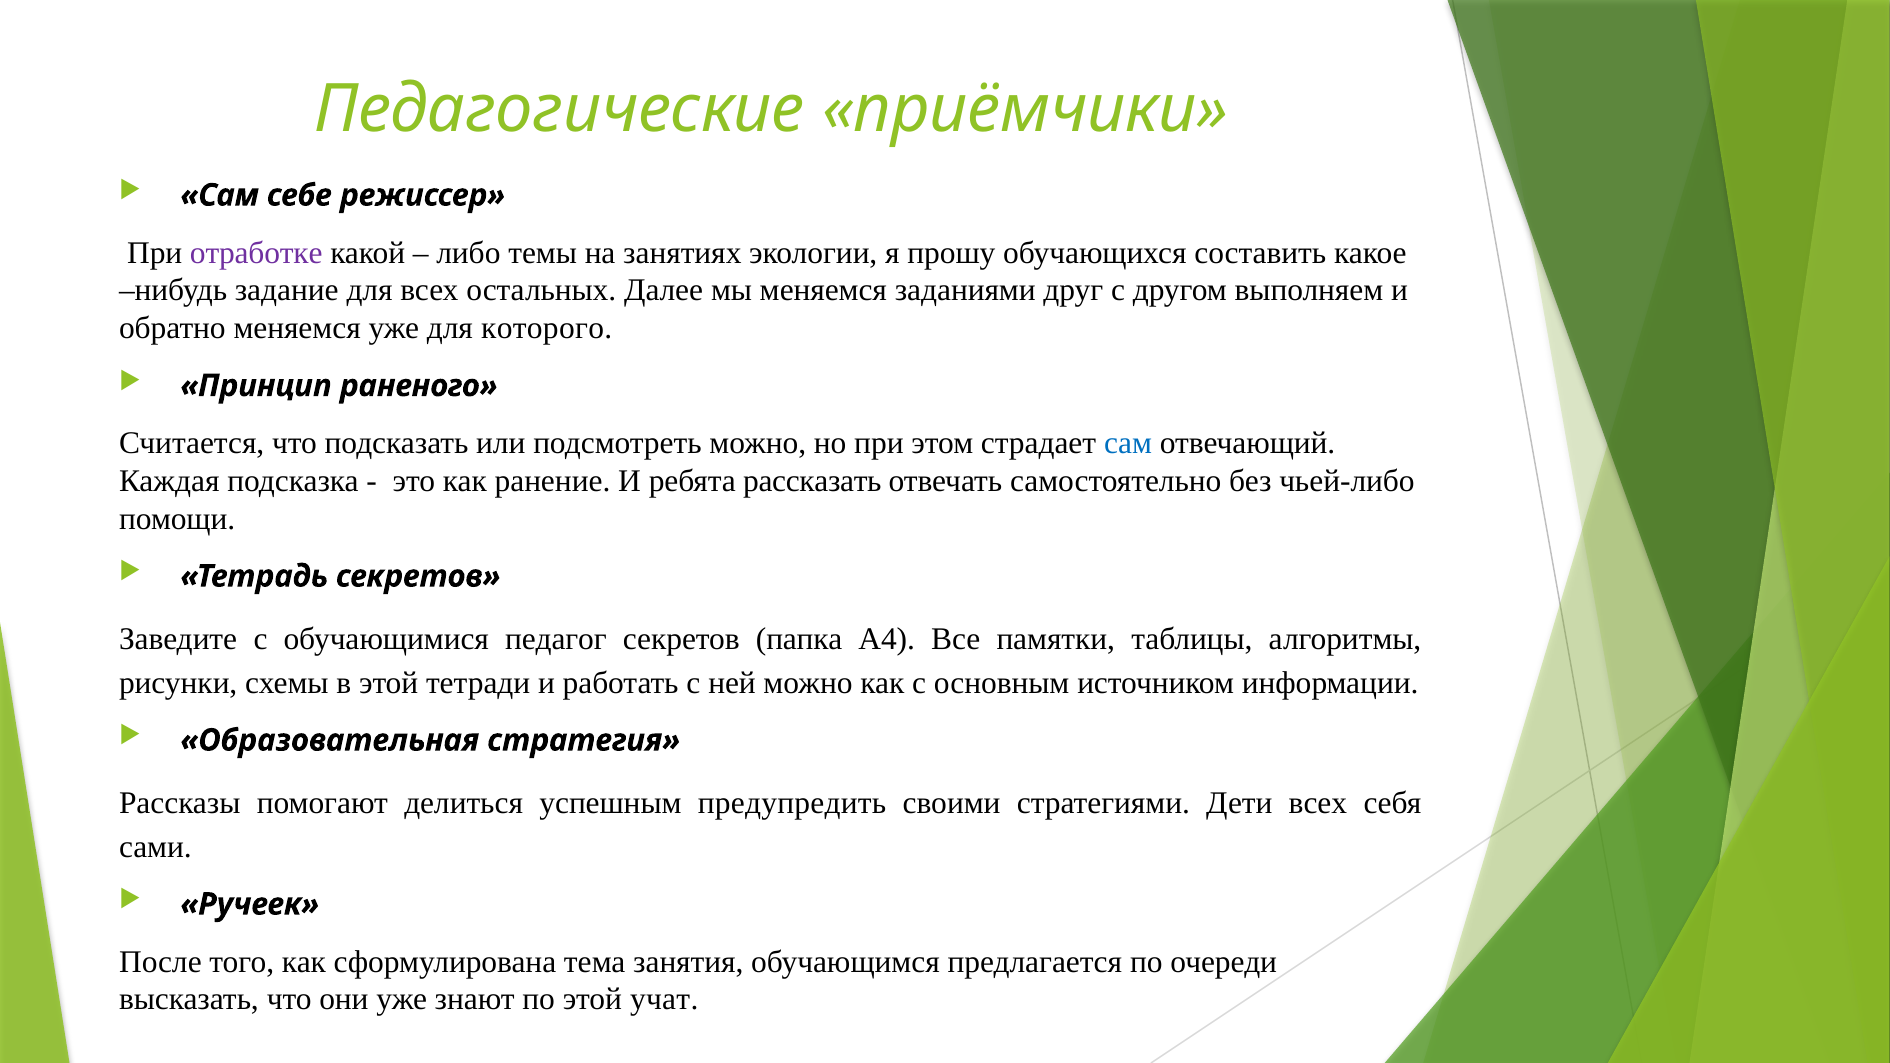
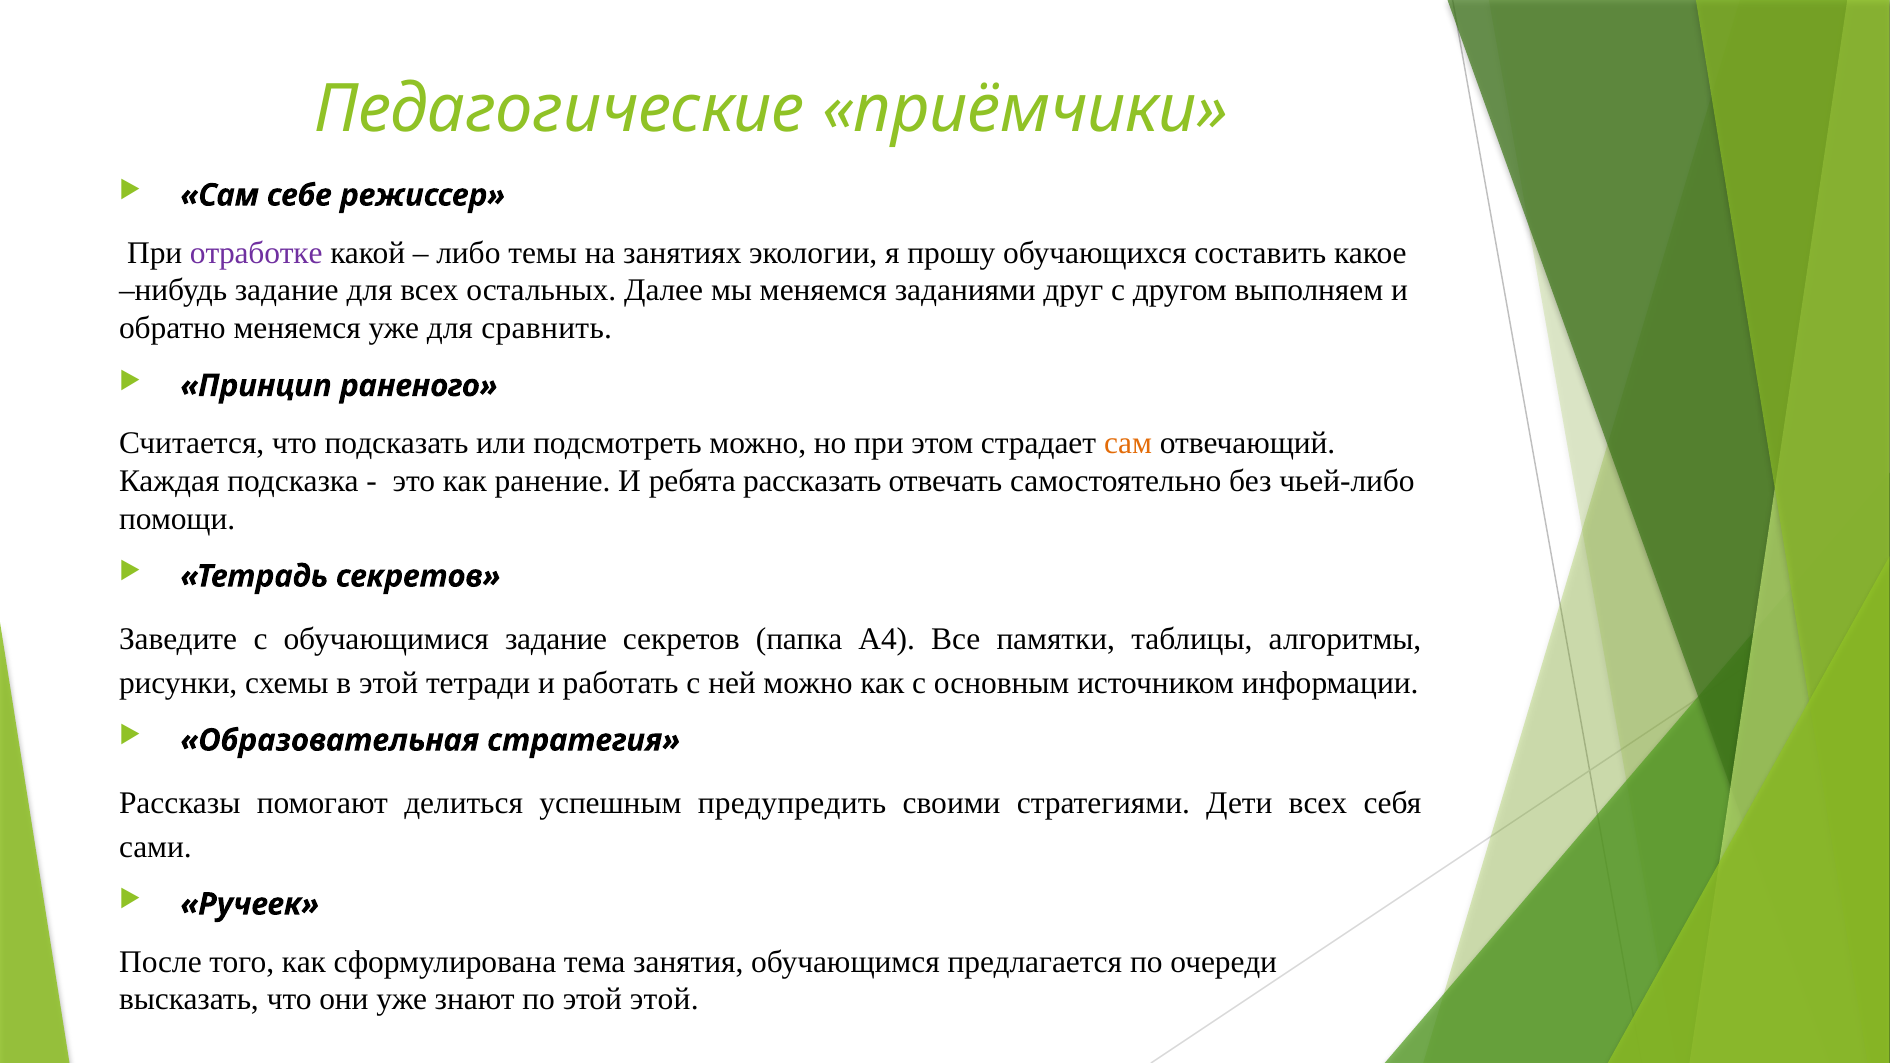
которого: которого -> сравнить (547, 328)
сам colour: blue -> orange (1128, 443)
обучающимися педагог: педагог -> задание (556, 639)
этой учат: учат -> этой (664, 1000)
